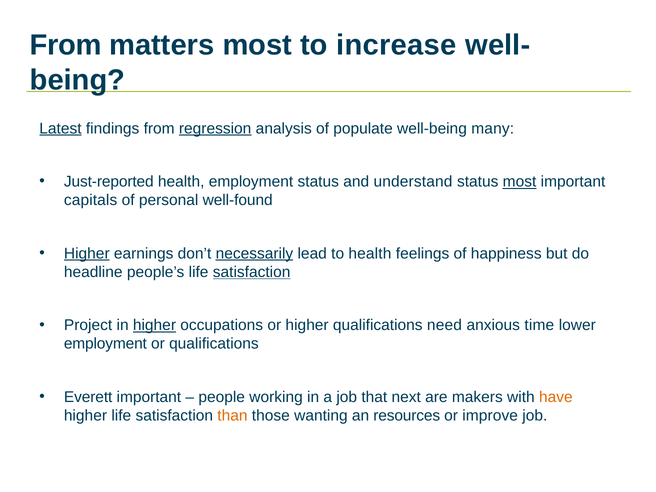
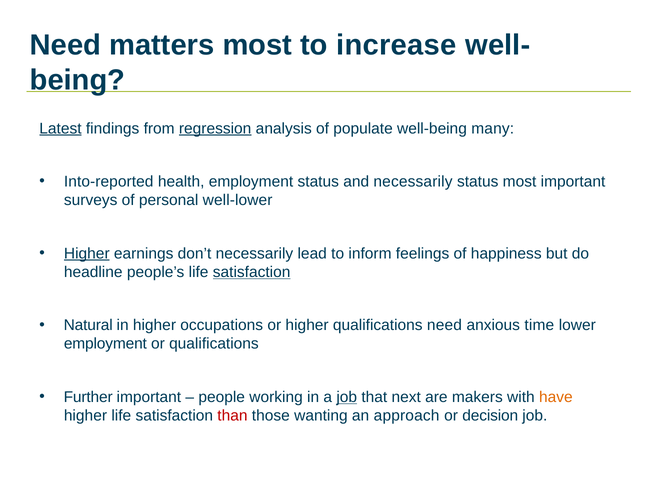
From: From -> Need (65, 45)
Just-reported: Just-reported -> Into-reported (109, 182)
and understand: understand -> necessarily (413, 182)
most underline: present -> none (520, 182)
capitals: capitals -> surveys (91, 200)
well-found: well-found -> well-lower (238, 200)
necessarily underline: present -> none (254, 253)
to health: health -> inform (370, 253)
Project: Project -> Natural (88, 325)
higher underline: present -> none (154, 325)
Everett: Everett -> Further (88, 397)
job underline: none -> present (347, 397)
than colour: orange -> red (232, 416)
resources: resources -> approach (407, 416)
improve: improve -> decision (490, 416)
